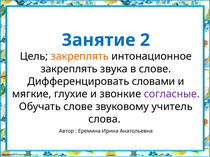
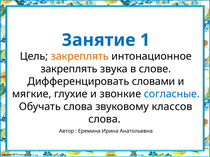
2: 2 -> 1 (145, 40)
согласные colour: purple -> blue (172, 94)
Обучать слове: слове -> слова (78, 107)
учитель: учитель -> классов (172, 107)
